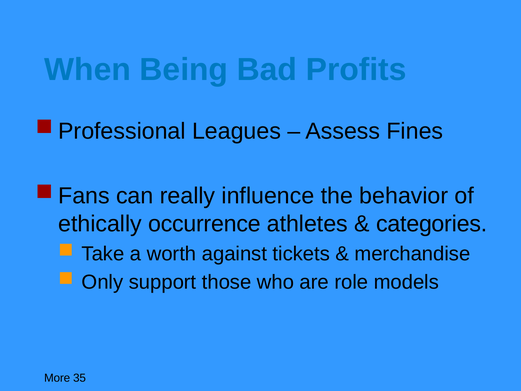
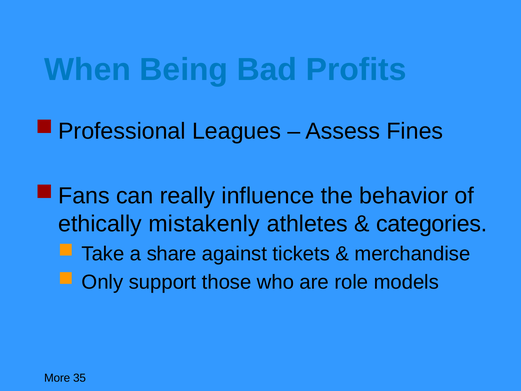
occurrence: occurrence -> mistakenly (204, 224)
worth: worth -> share (172, 254)
